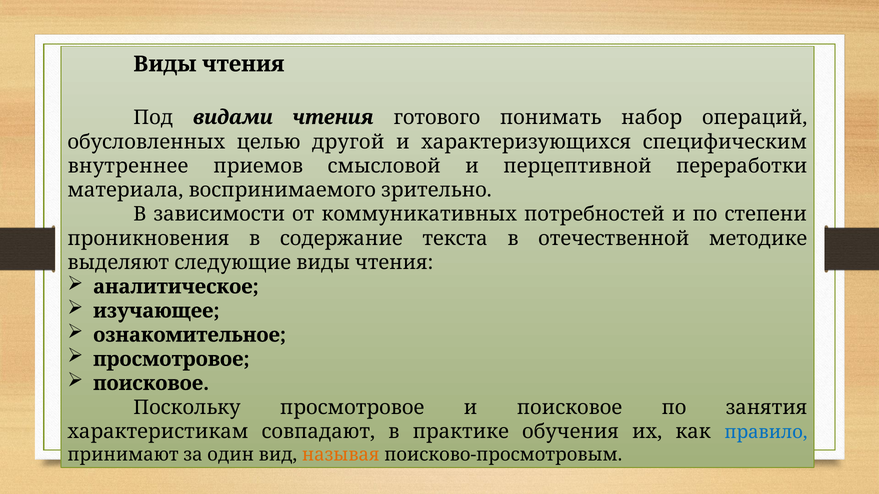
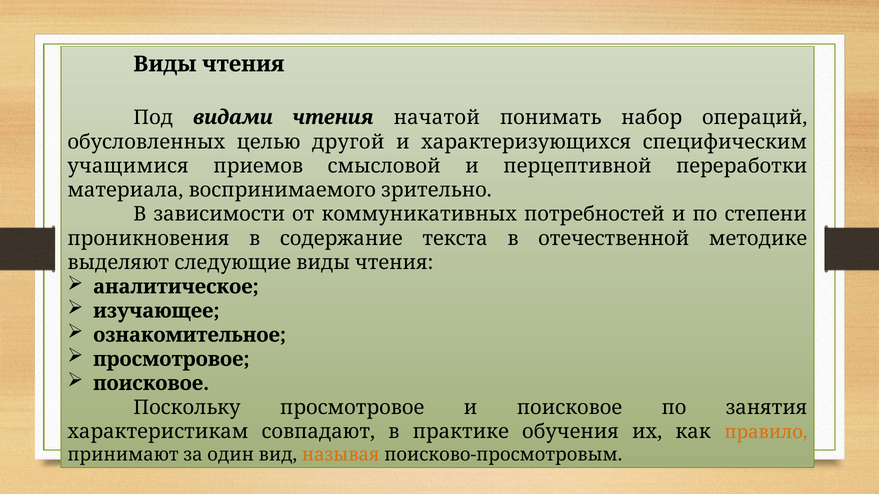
готового: готового -> начатой (437, 117)
внутреннее: внутреннее -> учащимися (128, 166)
правило colour: blue -> orange (766, 433)
